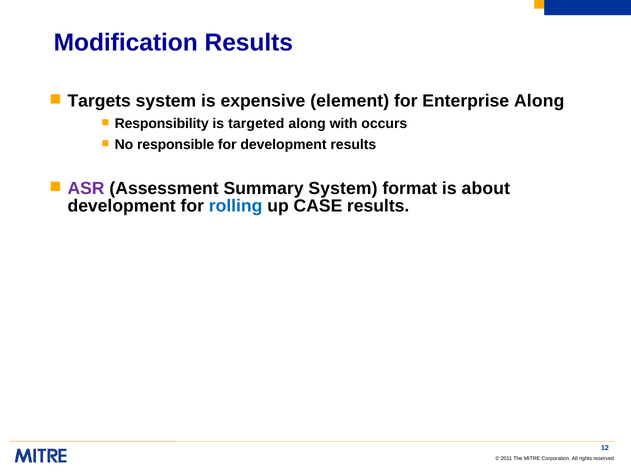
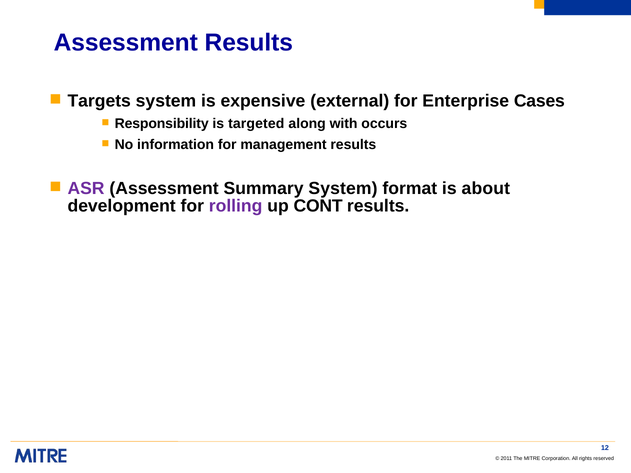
Modification: Modification -> Assessment (126, 43)
element: element -> external (350, 101)
Enterprise Along: Along -> Cases (539, 101)
responsible: responsible -> information (176, 145)
for development: development -> management (283, 145)
rolling colour: blue -> purple (236, 206)
CASE: CASE -> CONT (318, 206)
